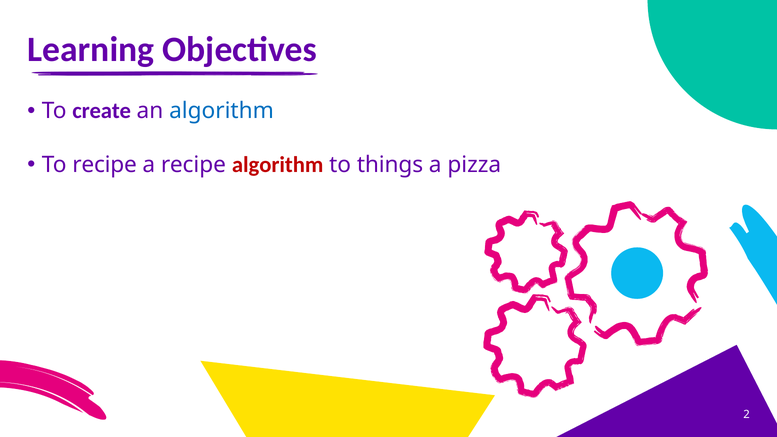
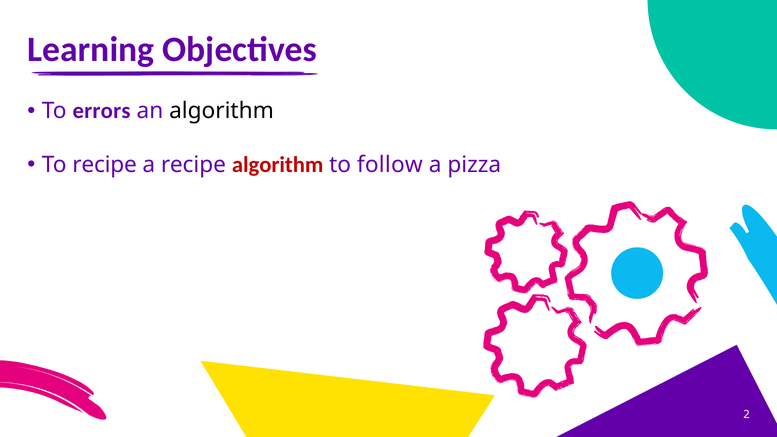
create: create -> errors (101, 111)
algorithm colour: blue -> black (221, 111)
things: things -> follow (390, 165)
